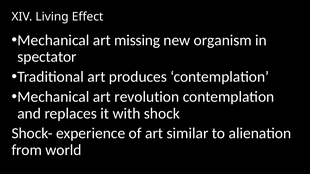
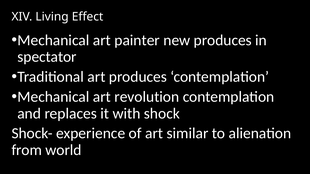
missing: missing -> painter (137, 40)
new organism: organism -> produces (223, 40)
